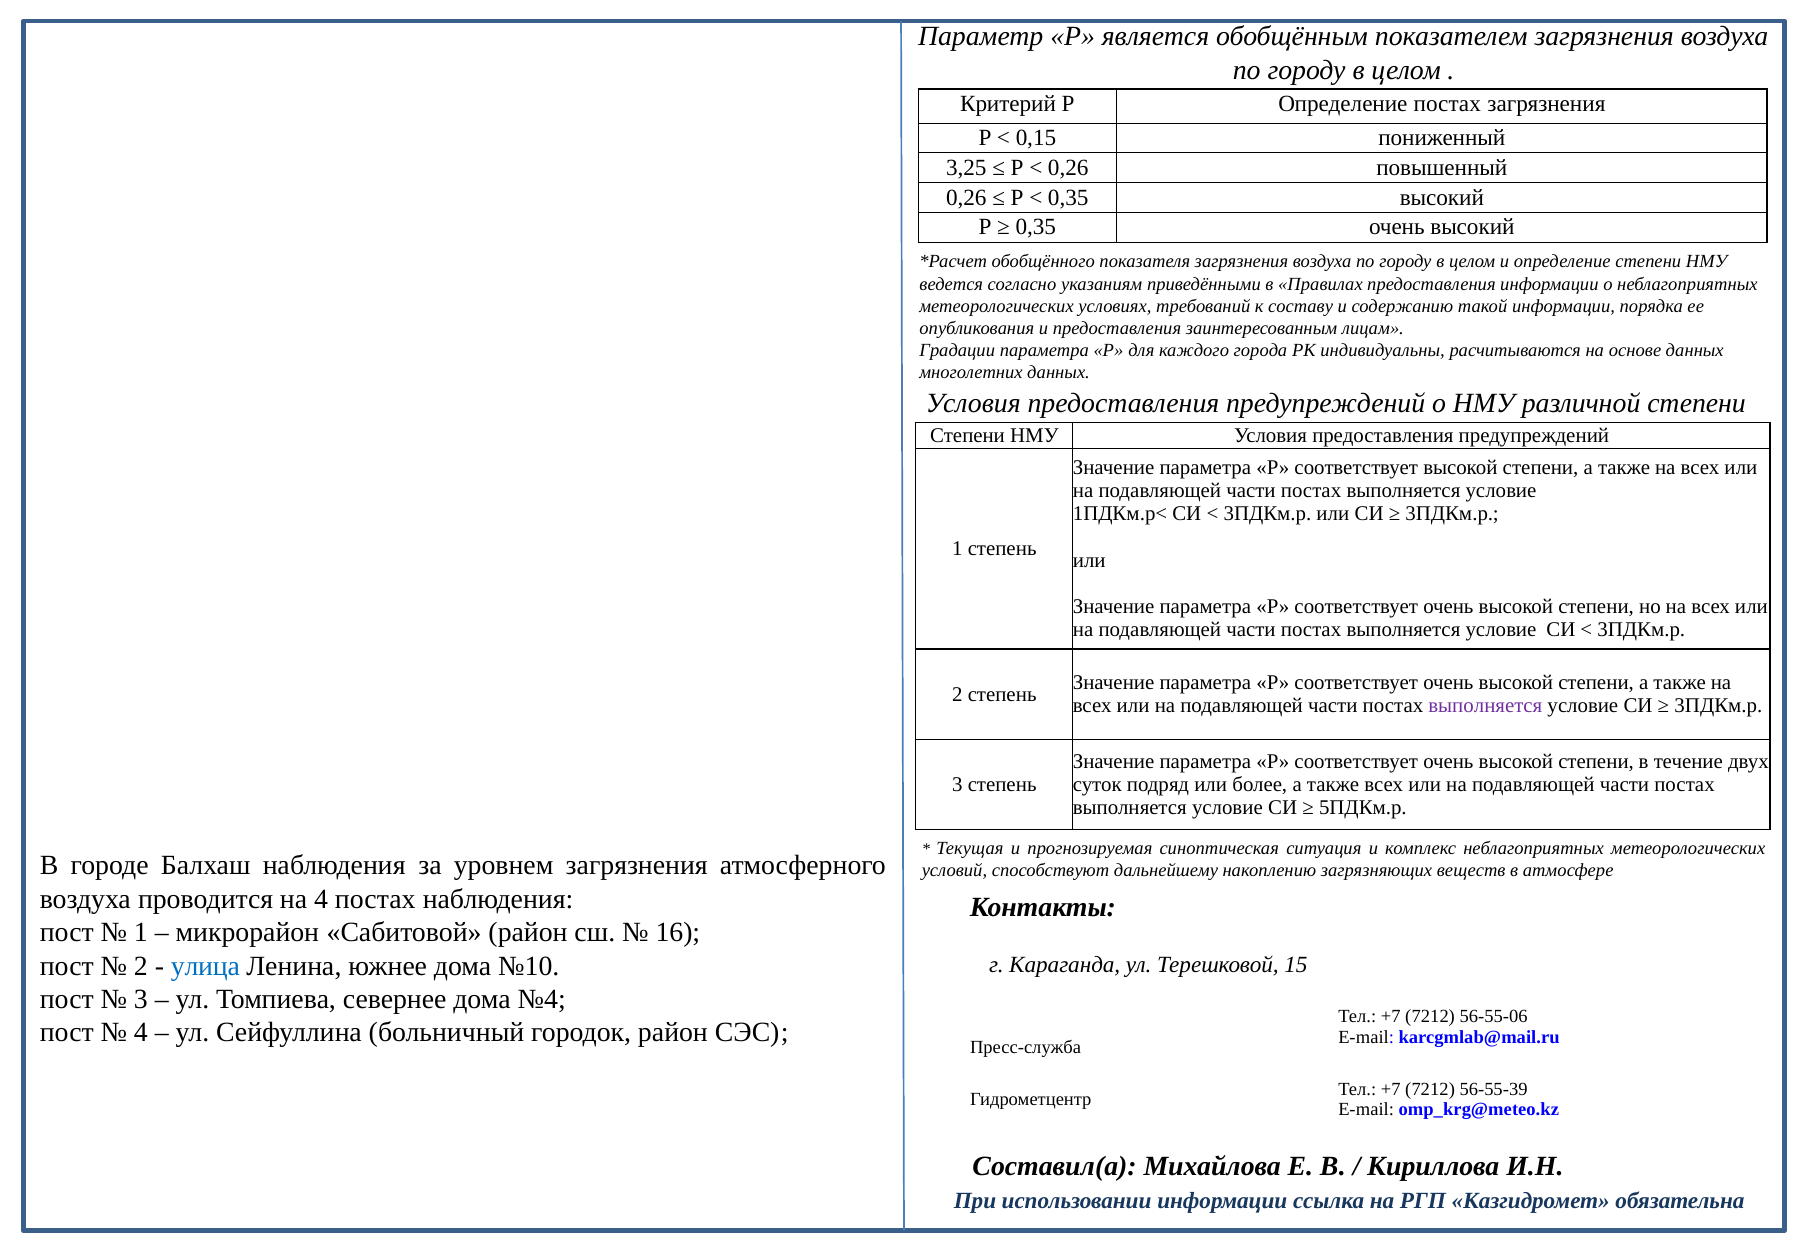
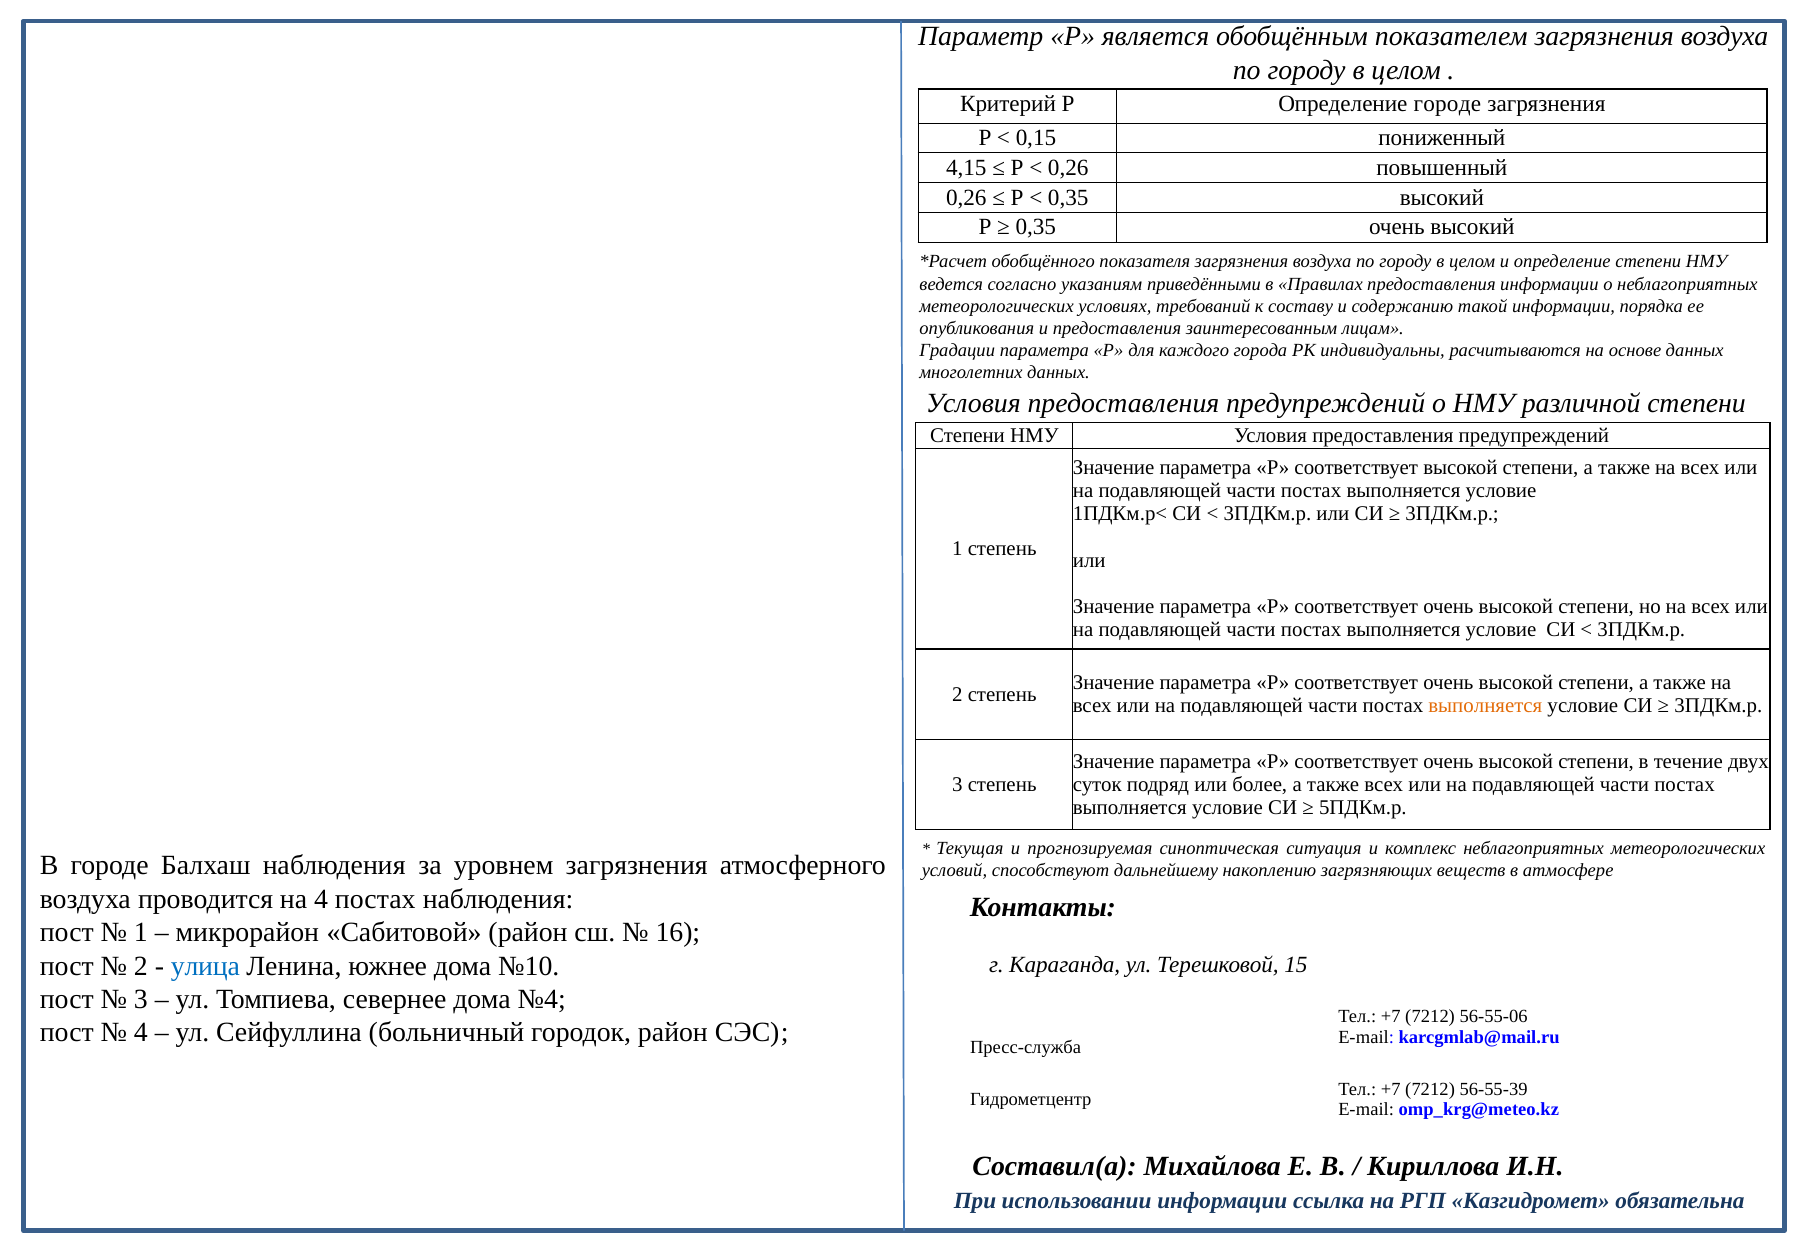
Определение постах: постах -> городе (1447, 104)
3,25: 3,25 -> 4,15 (966, 168)
выполняется colour: purple -> orange (1485, 706)
